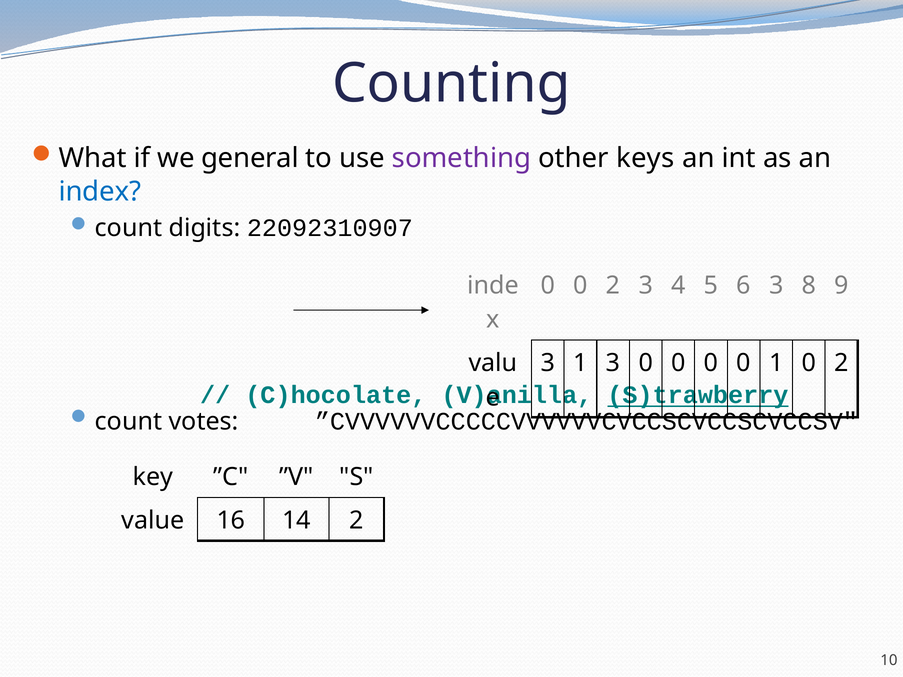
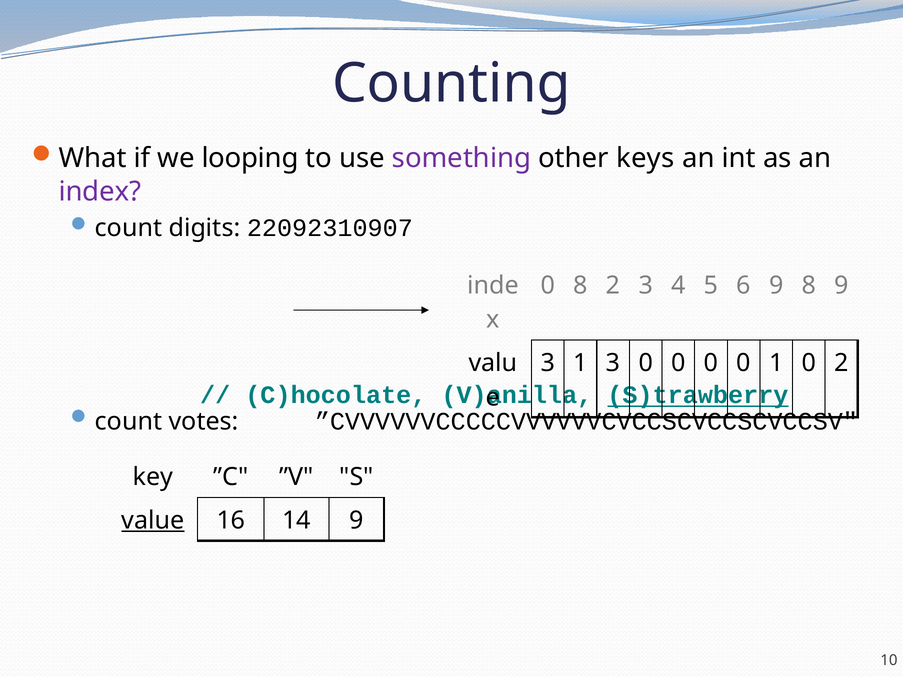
general: general -> looping (250, 158)
index colour: blue -> purple (100, 192)
0: 0 -> 8 (581, 285)
6 3: 3 -> 9 (776, 285)
value underline: none -> present (153, 521)
14 2: 2 -> 9 (357, 521)
